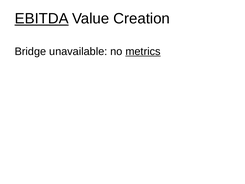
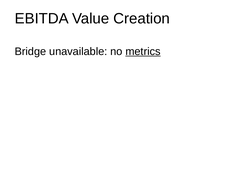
EBITDA underline: present -> none (42, 19)
